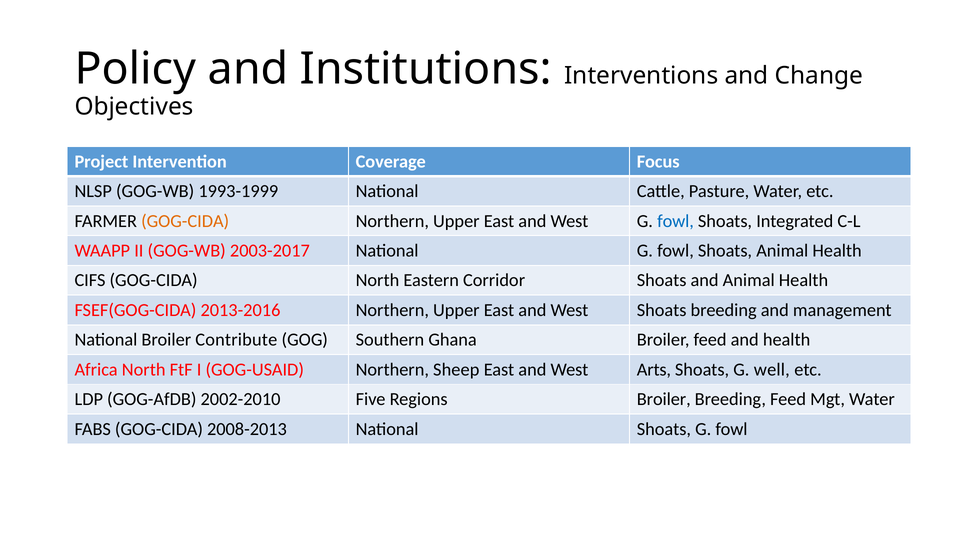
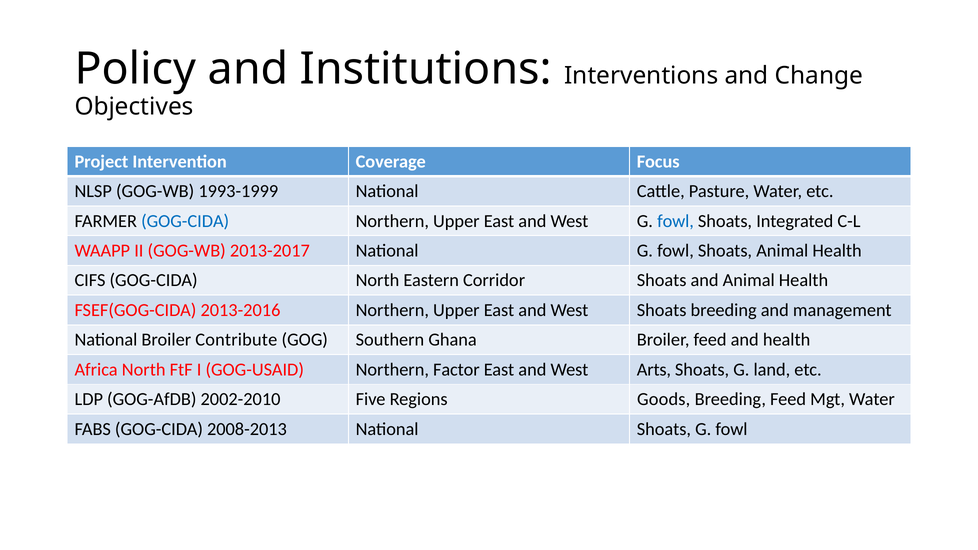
GOG-CIDA colour: orange -> blue (185, 221)
2003-2017: 2003-2017 -> 2013-2017 (270, 251)
Sheep: Sheep -> Factor (456, 370)
well: well -> land (772, 370)
Regions Broiler: Broiler -> Goods (664, 399)
